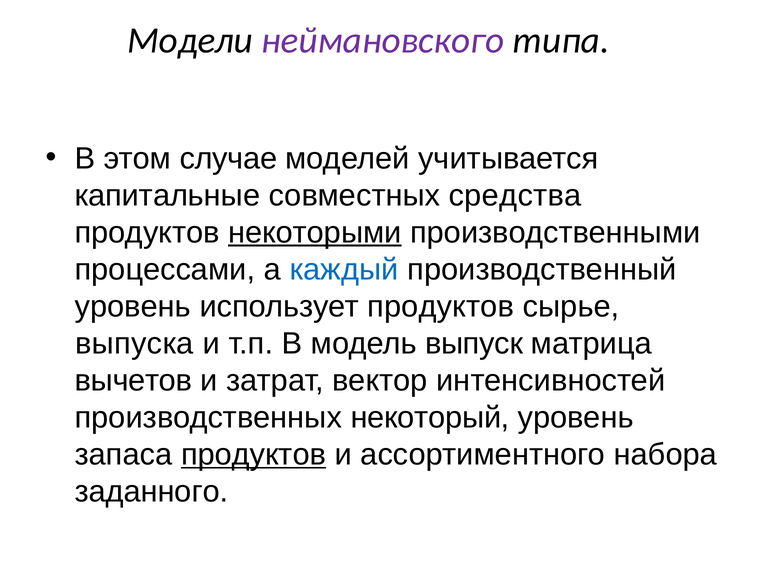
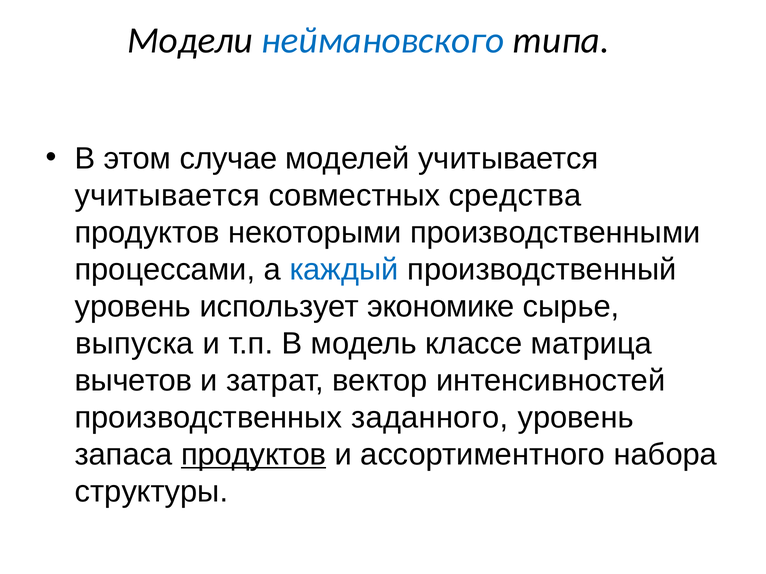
неймановского colour: purple -> blue (383, 41)
капитальные: капитальные -> учитывается (167, 196)
некоторыми underline: present -> none (315, 233)
использует продуктов: продуктов -> экономике (441, 307)
выпуск: выпуск -> классе (474, 344)
некоторый: некоторый -> заданного (430, 418)
заданного: заданного -> структуры (151, 492)
